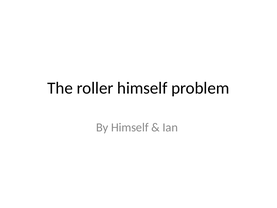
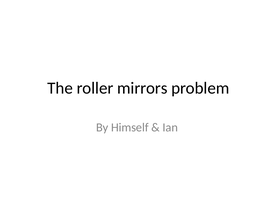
roller himself: himself -> mirrors (142, 88)
